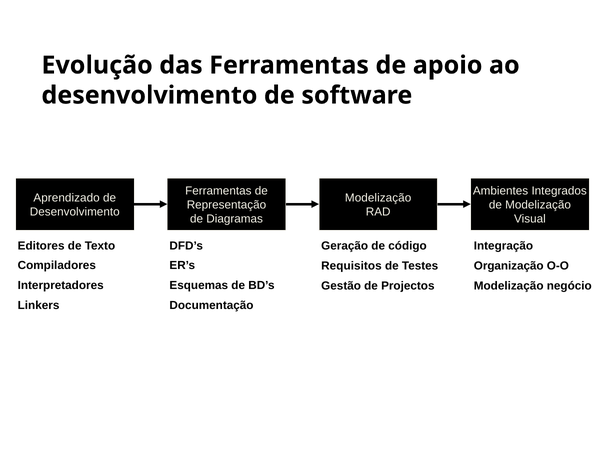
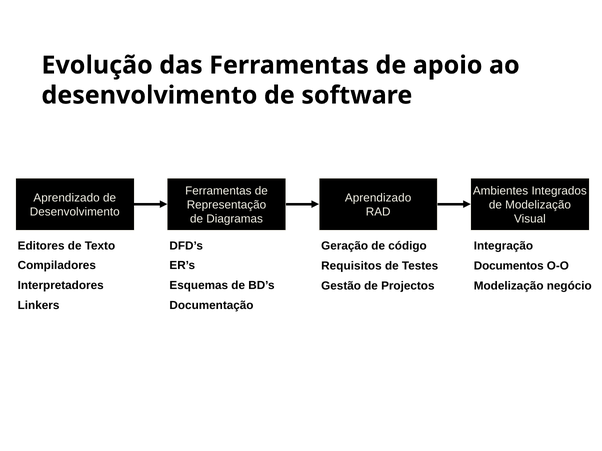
Modelização: Modelização -> Aprendizado (378, 198)
Organização: Organização -> Documentos (509, 266)
